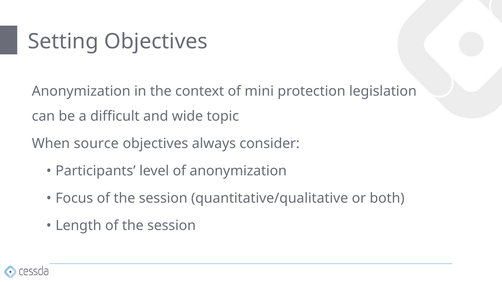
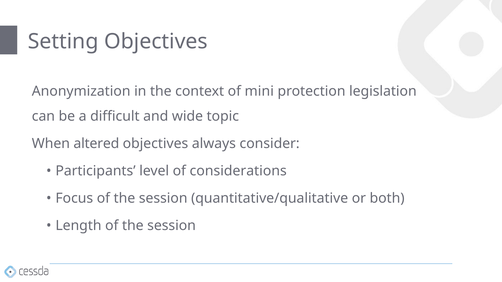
source: source -> altered (96, 144)
of anonymization: anonymization -> considerations (238, 171)
